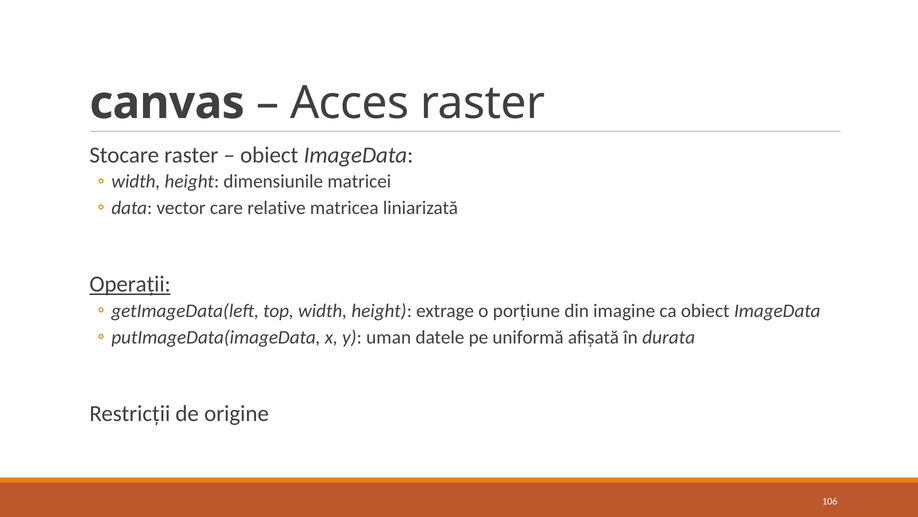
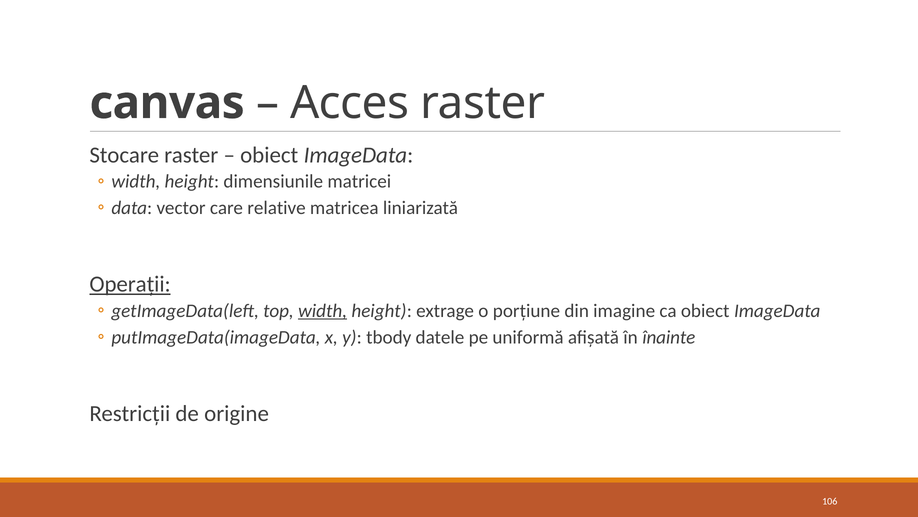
width underline: none -> present (323, 310)
uman: uman -> tbody (389, 337)
durata: durata -> înainte (669, 337)
